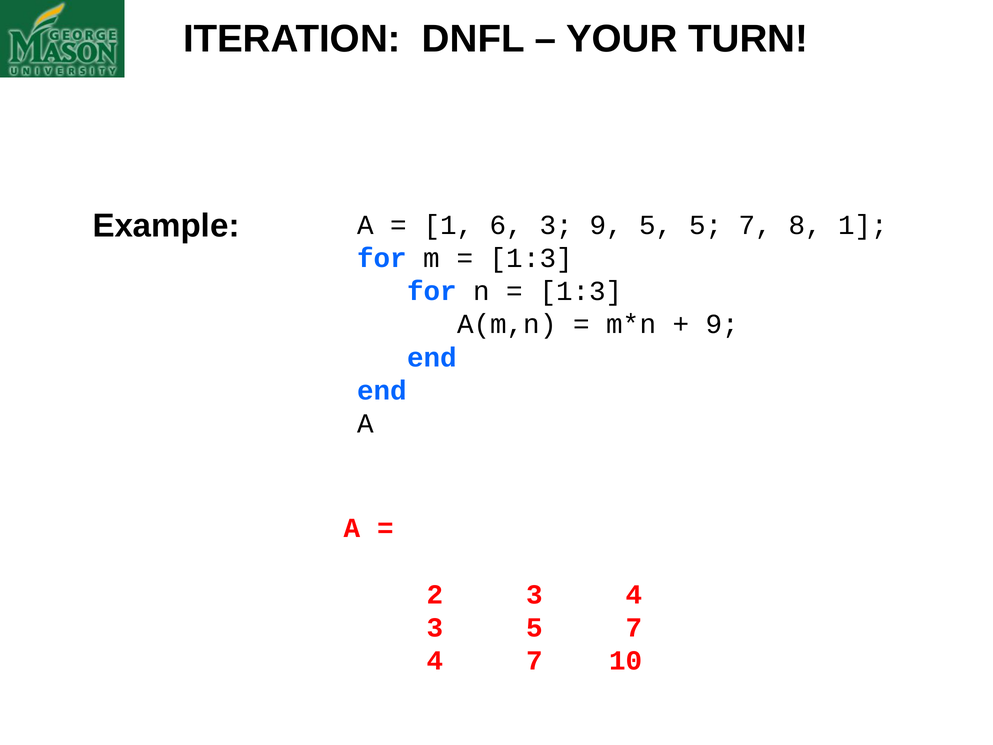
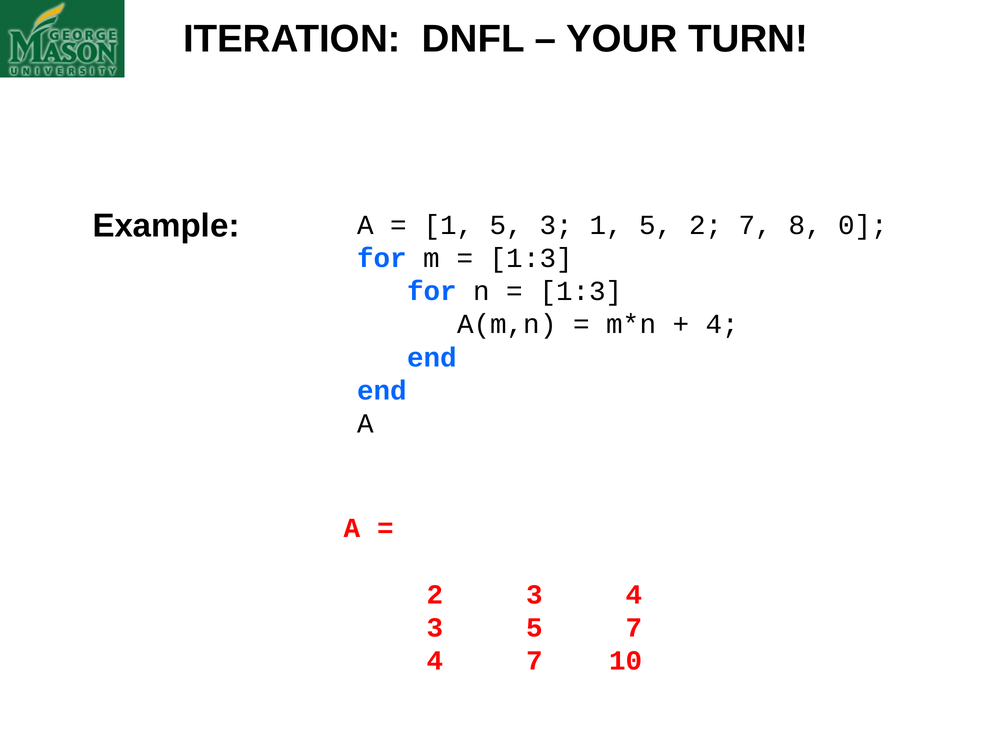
6: 6 -> 5 (506, 225)
3 9: 9 -> 1 (606, 225)
5 5: 5 -> 2 (706, 225)
8 1: 1 -> 0 (863, 225)
9: 9 -> 4 (722, 324)
